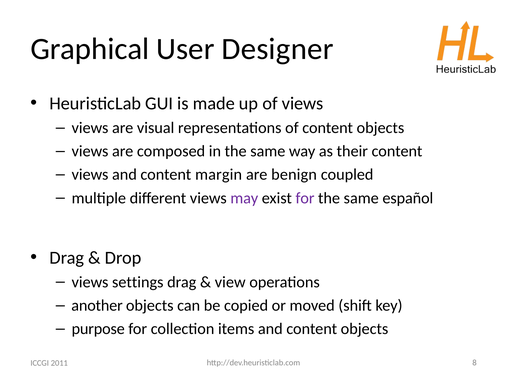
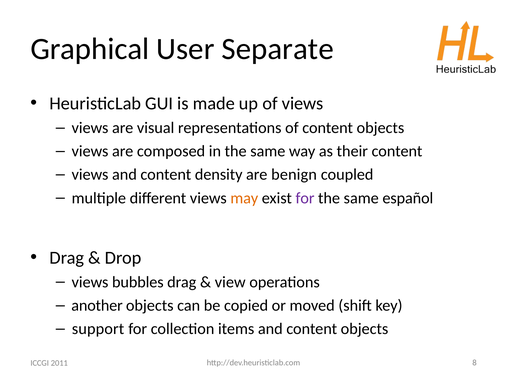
Designer: Designer -> Separate (278, 49)
margin: margin -> density (219, 175)
may colour: purple -> orange (244, 198)
settings: settings -> bubbles (138, 282)
purpose: purpose -> support (98, 329)
